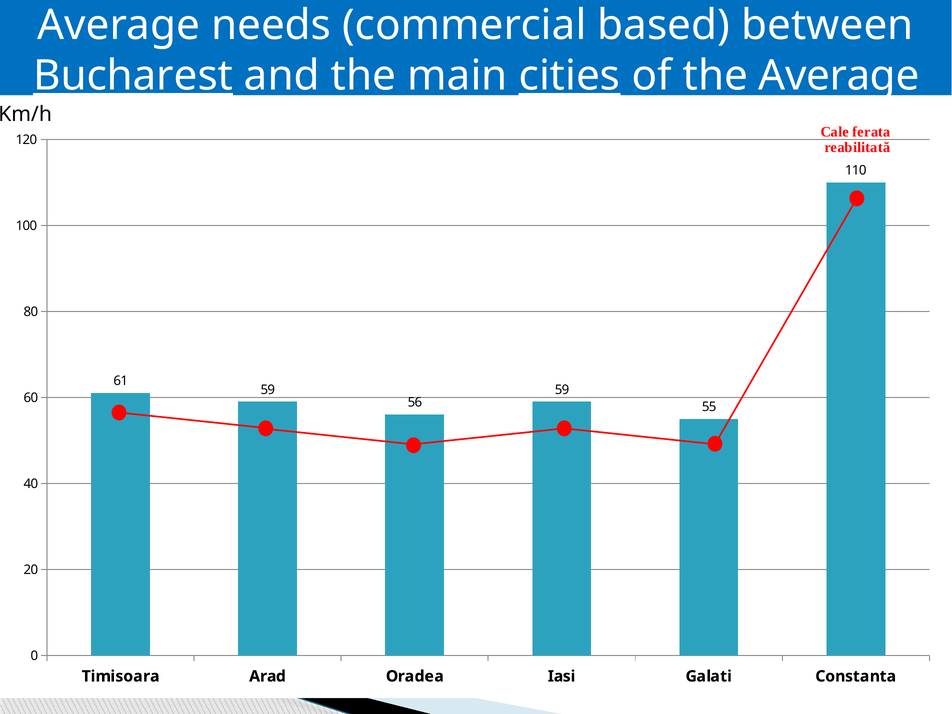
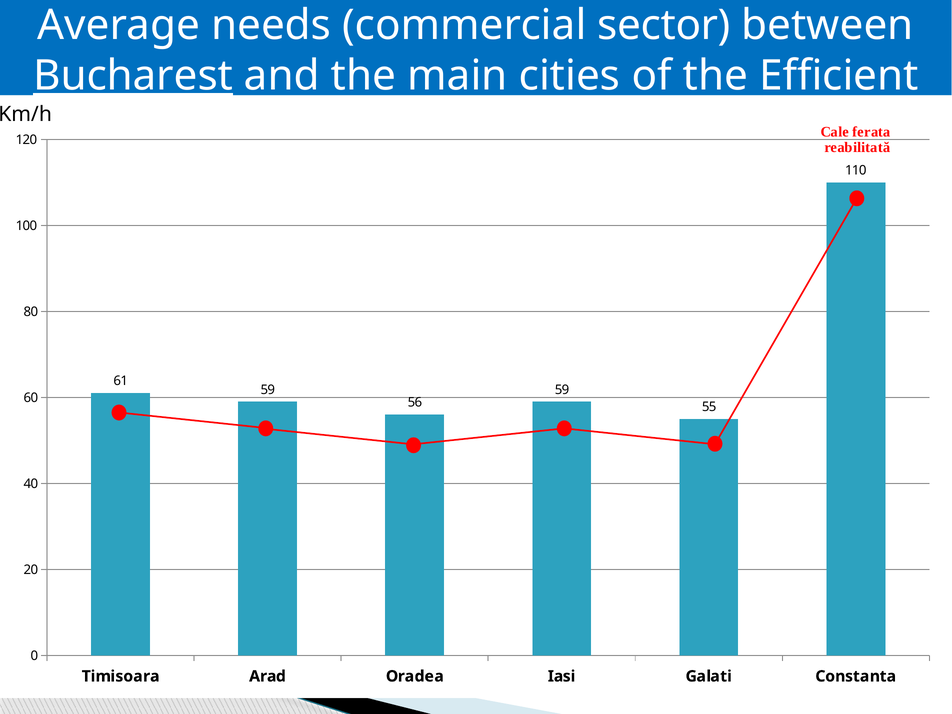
based: based -> sector (664, 25)
cities underline: present -> none (569, 76)
the Average: Average -> Efficient (839, 76)
